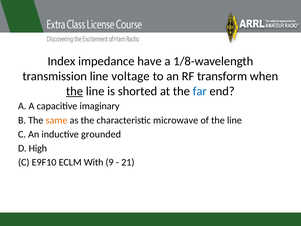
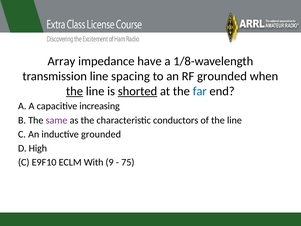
Index: Index -> Array (61, 61)
voltage: voltage -> spacing (131, 76)
RF transform: transform -> grounded (222, 76)
shorted underline: none -> present (138, 91)
imaginary: imaginary -> increasing (100, 106)
same colour: orange -> purple (57, 120)
microwave: microwave -> conductors (176, 120)
21: 21 -> 75 (128, 162)
